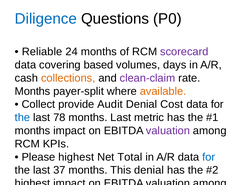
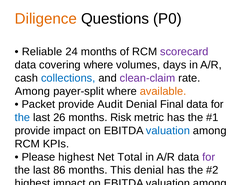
Diligence colour: blue -> orange (46, 19)
covering based: based -> where (98, 65)
collections colour: orange -> blue (68, 78)
Months: Months -> Among (32, 91)
Collect: Collect -> Packet (38, 105)
Denial Cost: Cost -> Final (172, 105)
78: 78 -> 26 (59, 118)
months Last: Last -> Risk (121, 118)
months: months -> provide (33, 131)
valuation colour: purple -> blue (168, 131)
for colour: blue -> purple (209, 157)
37: 37 -> 86 (59, 170)
